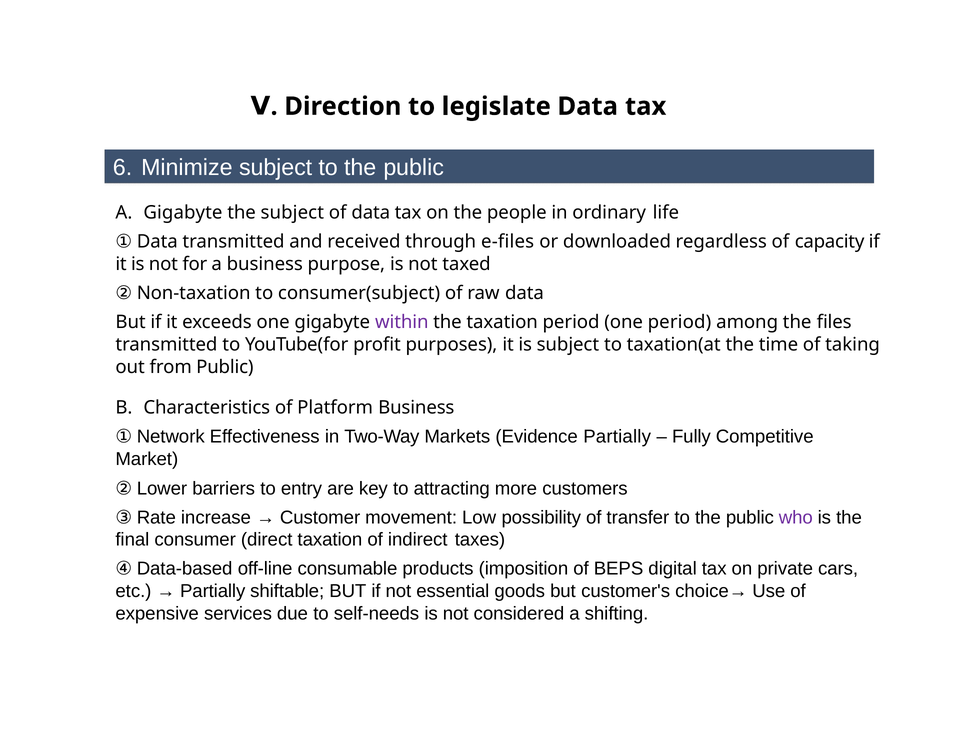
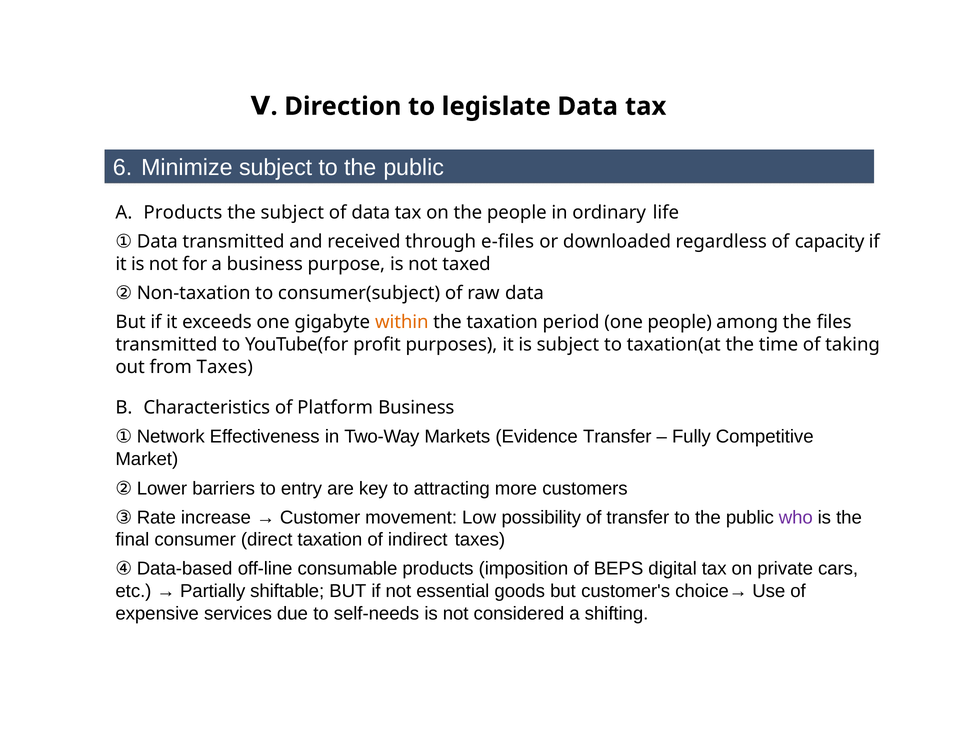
A Gigabyte: Gigabyte -> Products (183, 213)
within colour: purple -> orange (402, 322)
one period: period -> people (680, 322)
from Public: Public -> Taxes (225, 367)
Evidence Partially: Partially -> Transfer (617, 437)
